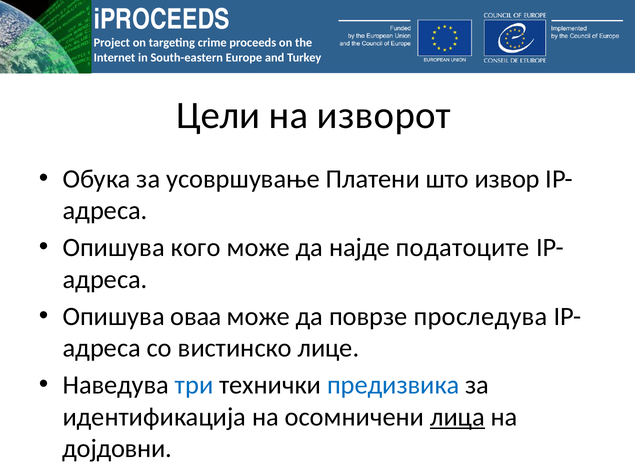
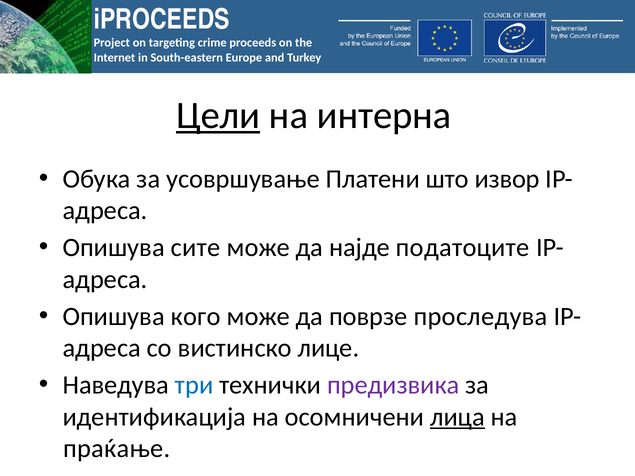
Цели underline: none -> present (218, 115)
изворот: изворот -> интерна (384, 115)
кого: кого -> сите (196, 248)
оваа: оваа -> кого (196, 317)
предизвика colour: blue -> purple (393, 385)
дојдовни: дојдовни -> праќање (117, 449)
